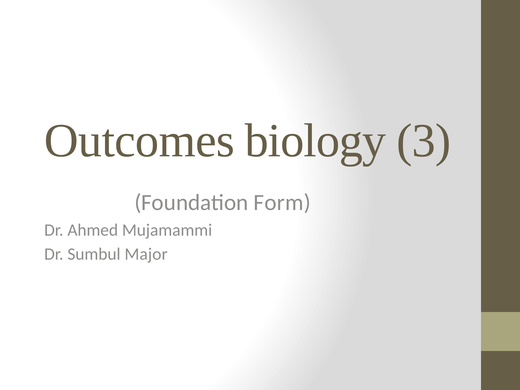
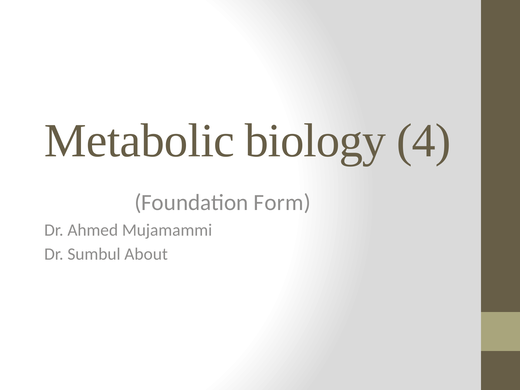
Outcomes: Outcomes -> Metabolic (139, 141)
3: 3 -> 4 (424, 141)
Major: Major -> About (146, 254)
